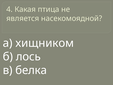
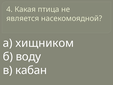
лось: лось -> воду (28, 57)
белка: белка -> кабан (31, 70)
